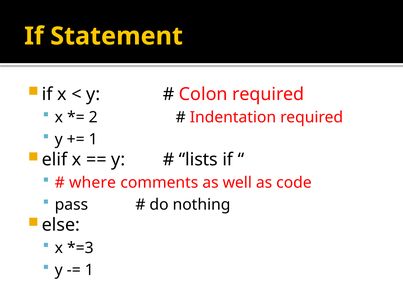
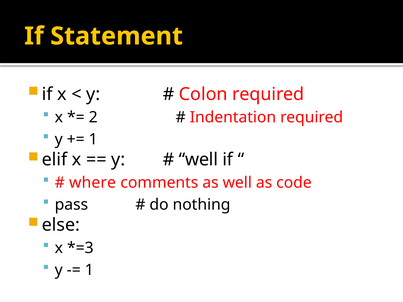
lists: lists -> well (198, 160)
